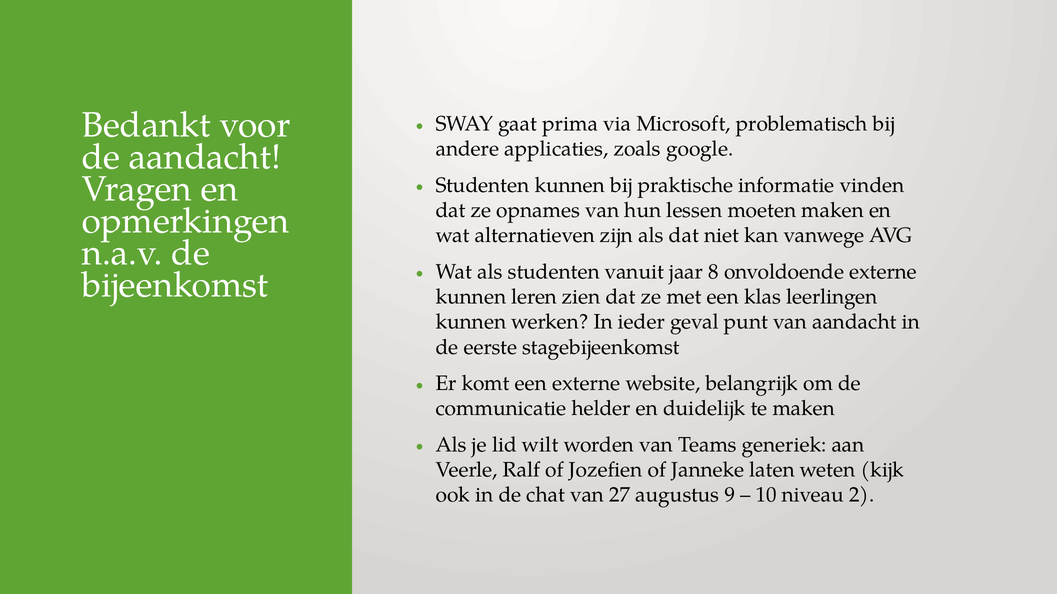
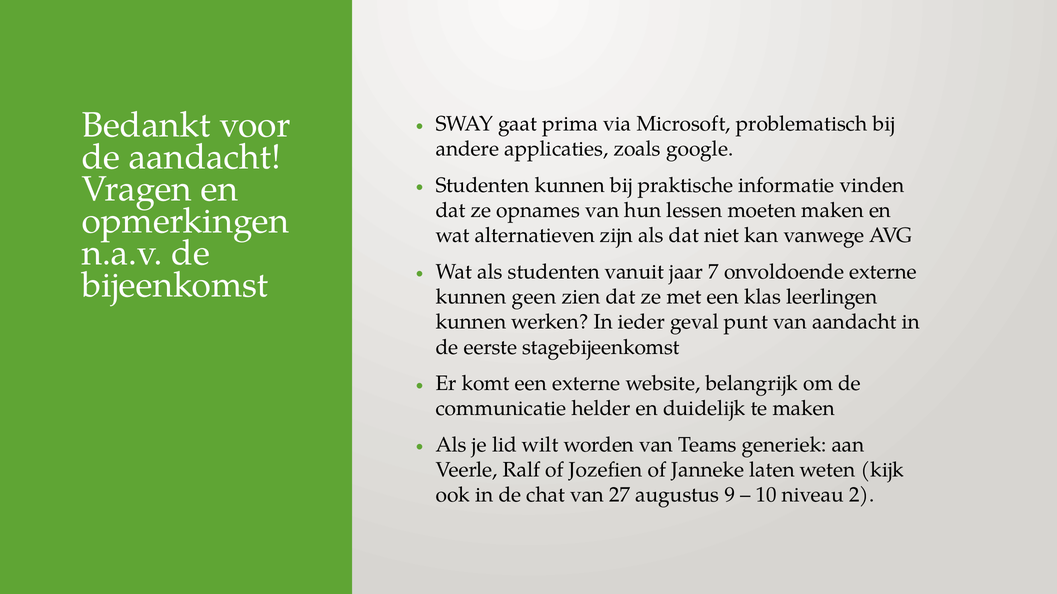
8: 8 -> 7 (714, 272)
leren: leren -> geen (534, 297)
